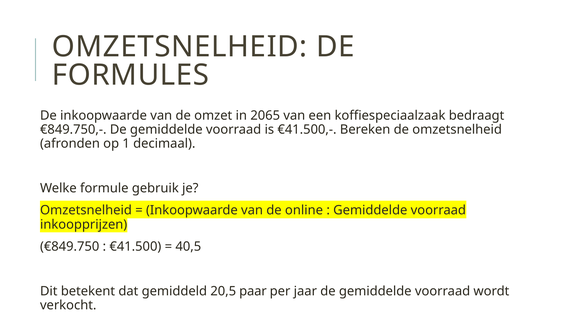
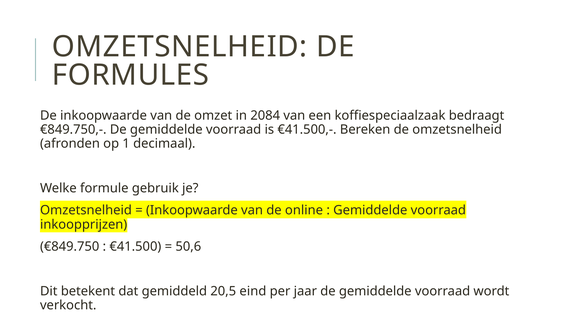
2065: 2065 -> 2084 (265, 115)
40,5: 40,5 -> 50,6 (188, 247)
paar: paar -> eind (253, 291)
